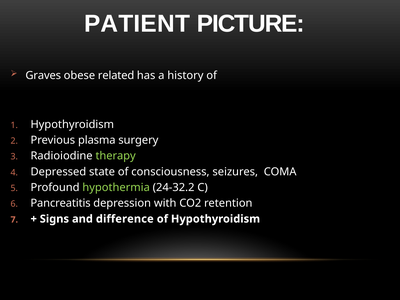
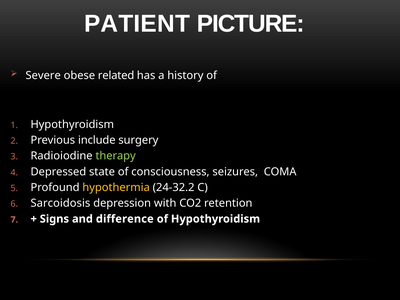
Graves: Graves -> Severe (43, 75)
plasma: plasma -> include (97, 140)
hypothermia colour: light green -> yellow (116, 187)
Pancreatitis: Pancreatitis -> Sarcoidosis (60, 203)
